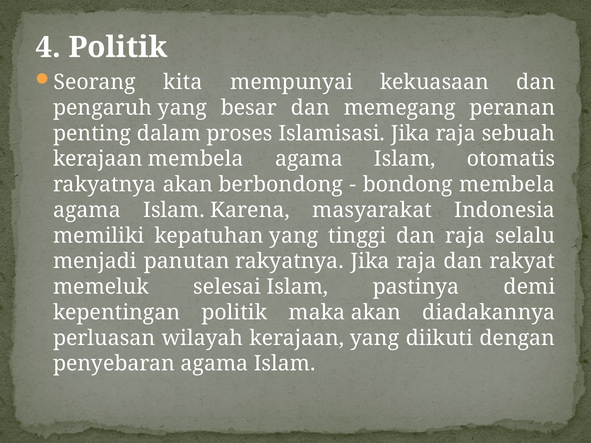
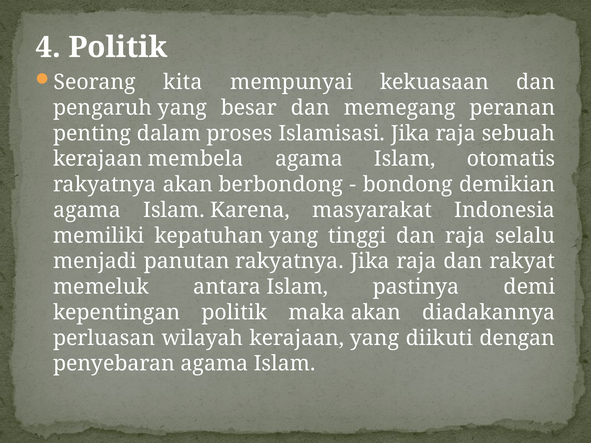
bondong membela: membela -> demikian (507, 185)
selesai: selesai -> antara (227, 287)
